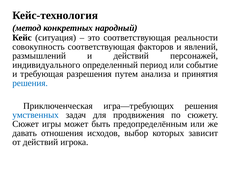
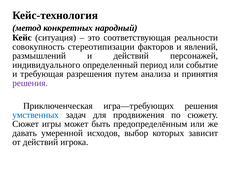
совокупность соответствующая: соответствующая -> стереотипизации (101, 47)
решения colour: blue -> purple (30, 83)
отношения: отношения -> умеренной (62, 133)
